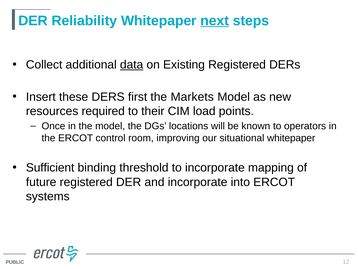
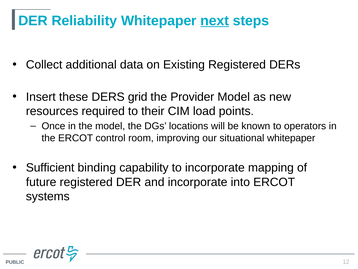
data underline: present -> none (132, 65)
first: first -> grid (138, 97)
Markets: Markets -> Provider (192, 97)
threshold: threshold -> capability (144, 167)
